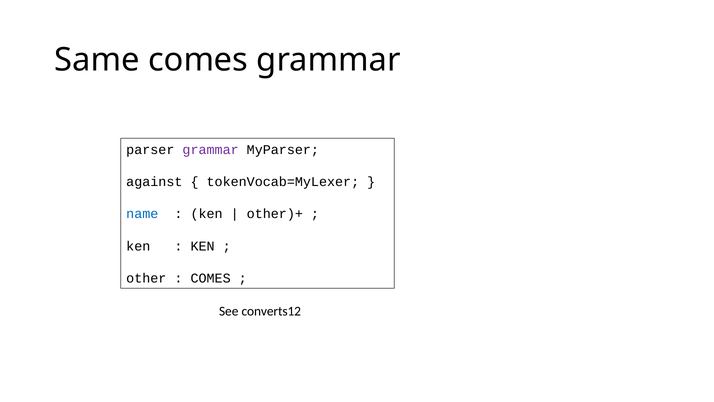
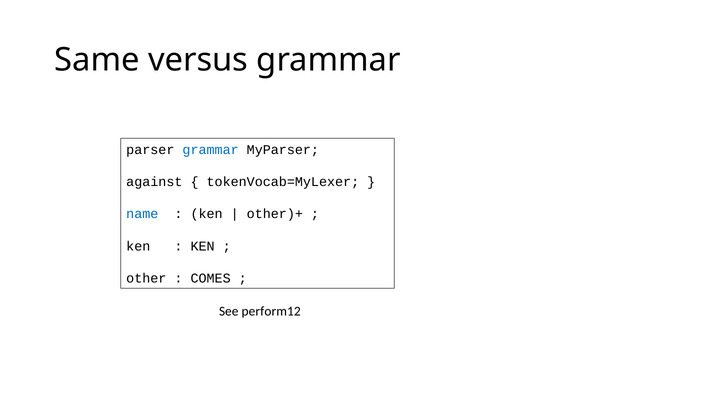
Same comes: comes -> versus (198, 60)
grammar colour: purple -> blue (211, 150)
converts12: converts12 -> perform12 (271, 311)
